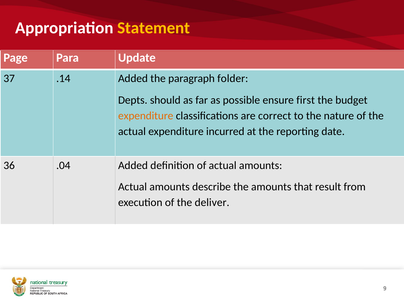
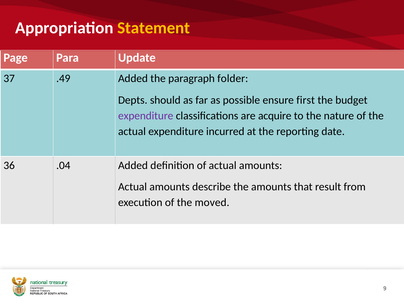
.14: .14 -> .49 (63, 79)
expenditure colour: orange -> purple (146, 116)
correct: correct -> acquire (275, 116)
deliver: deliver -> moved (212, 203)
